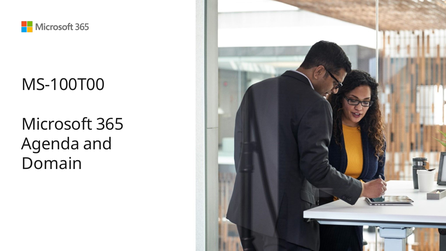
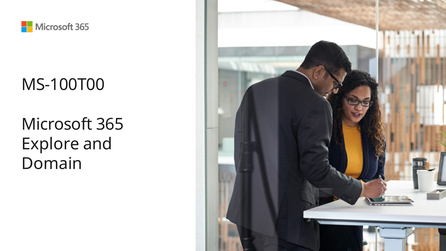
Agenda: Agenda -> Explore (50, 144)
